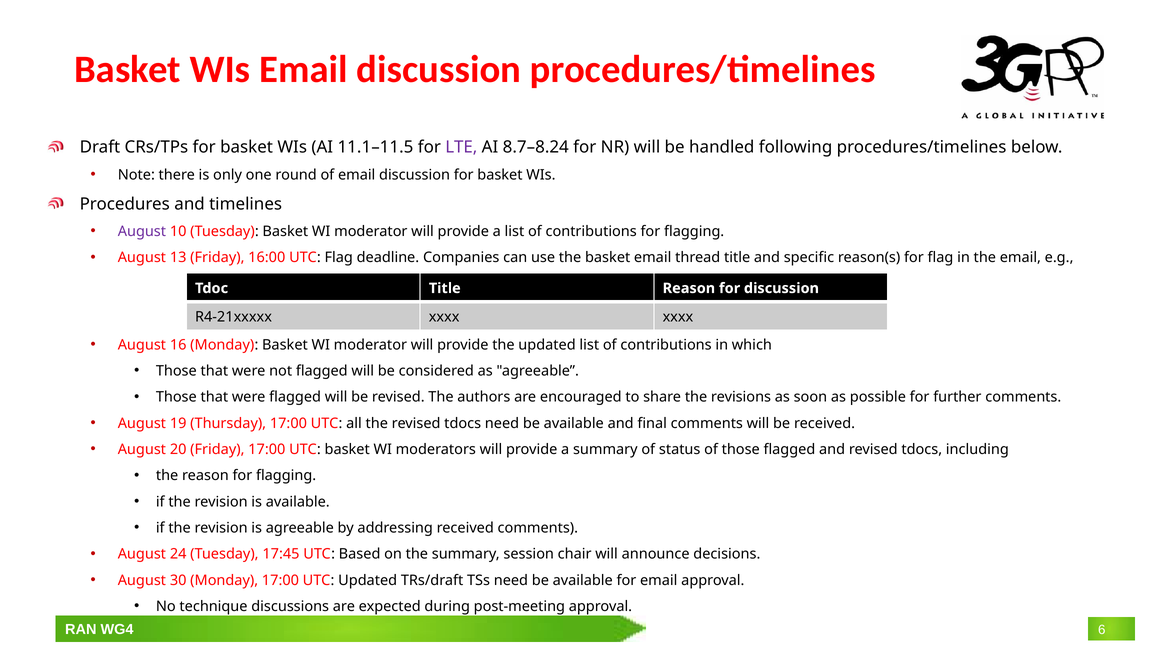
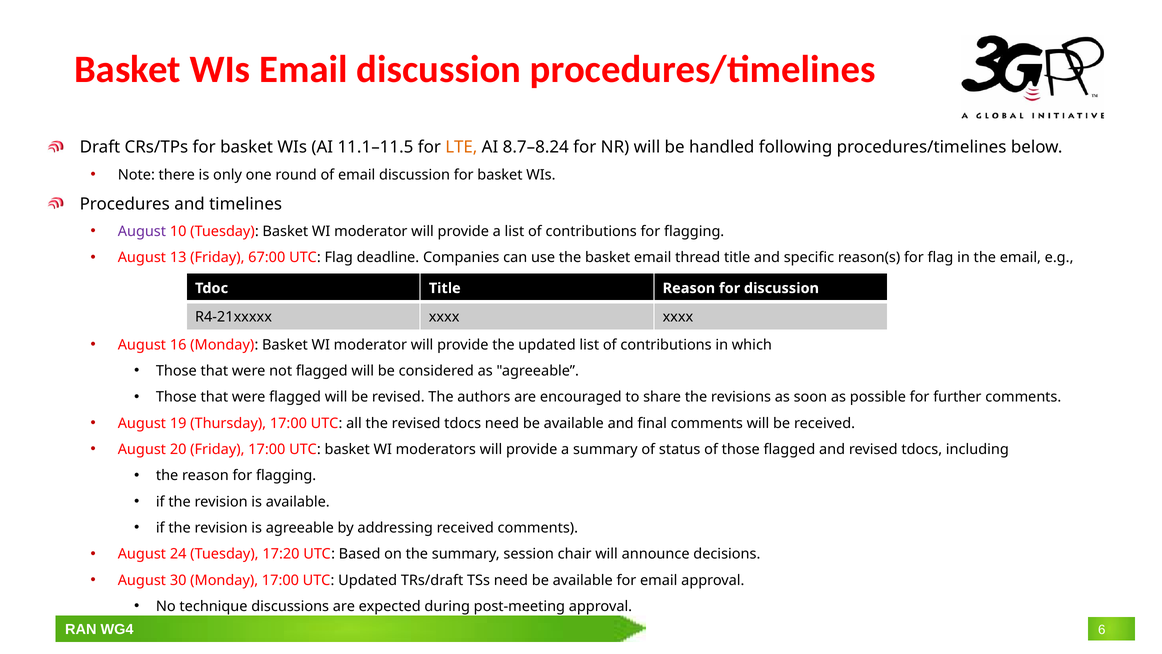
LTE colour: purple -> orange (461, 147)
16:00: 16:00 -> 67:00 (267, 257)
17:45: 17:45 -> 17:20 (281, 554)
